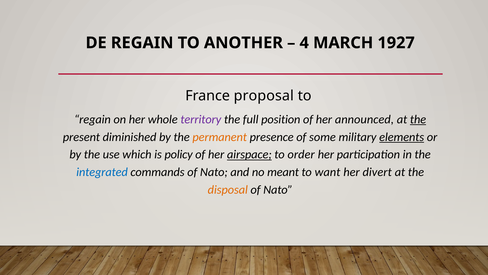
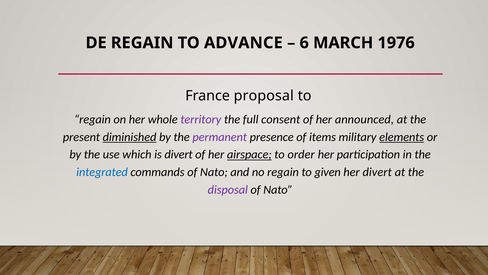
ANOTHER: ANOTHER -> ADVANCE (243, 43)
4: 4 -> 6 (304, 43)
1927: 1927 -> 1976 (396, 43)
position: position -> consent (281, 119)
the underline: present -> none (418, 119)
diminished underline: none -> present (130, 137)
permanent colour: orange -> purple (220, 137)
some: some -> items (323, 137)
is policy: policy -> divert (179, 154)
no meant: meant -> regain (283, 172)
want: want -> given (328, 172)
disposal colour: orange -> purple (228, 189)
